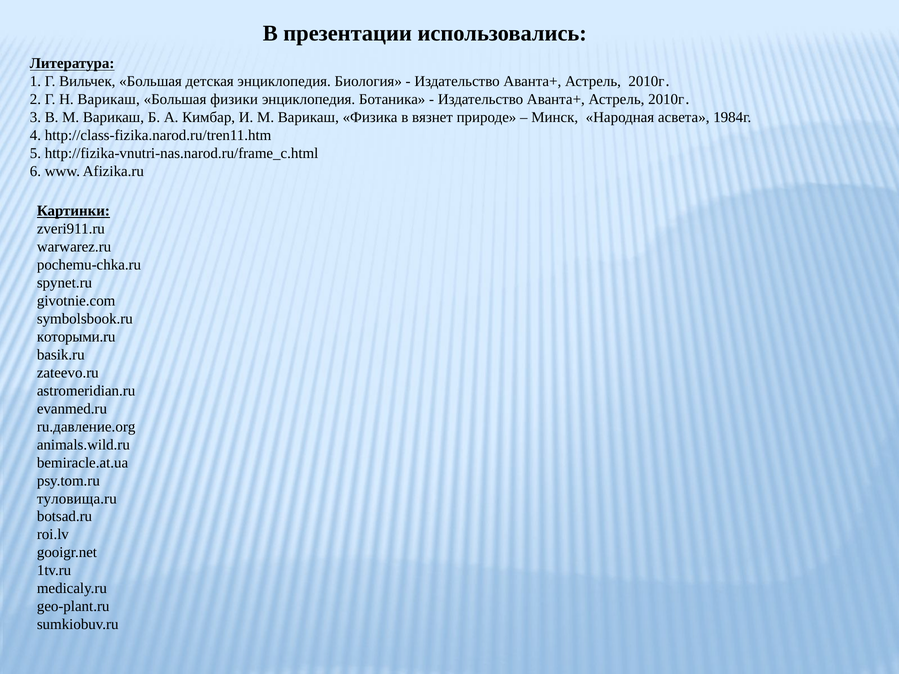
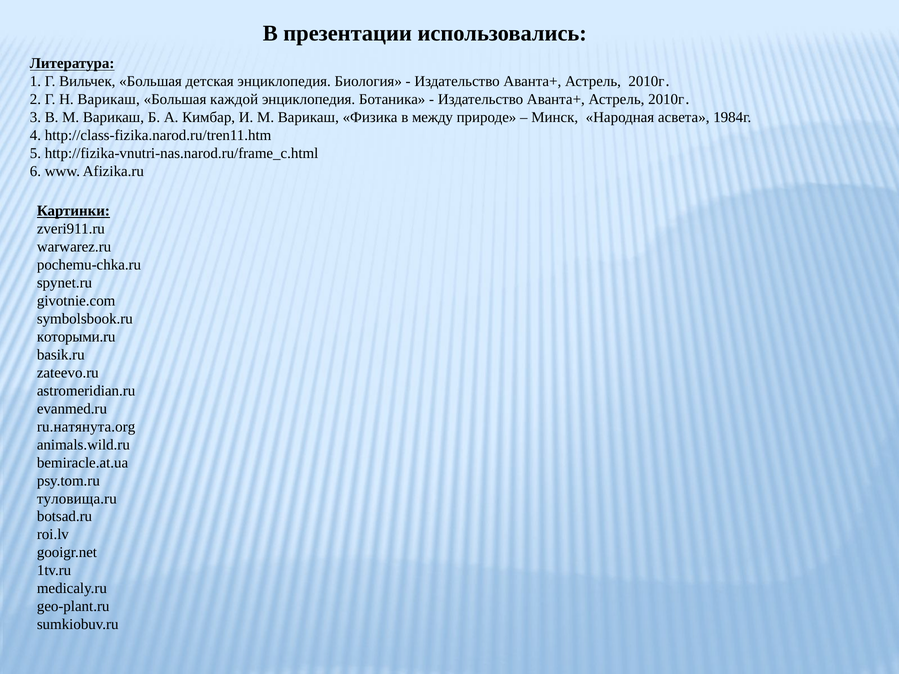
физики: физики -> каждой (234, 100)
вязнет: вязнет -> между (433, 118)
ru.давление.org: ru.давление.org -> ru.натянута.org (86, 427)
